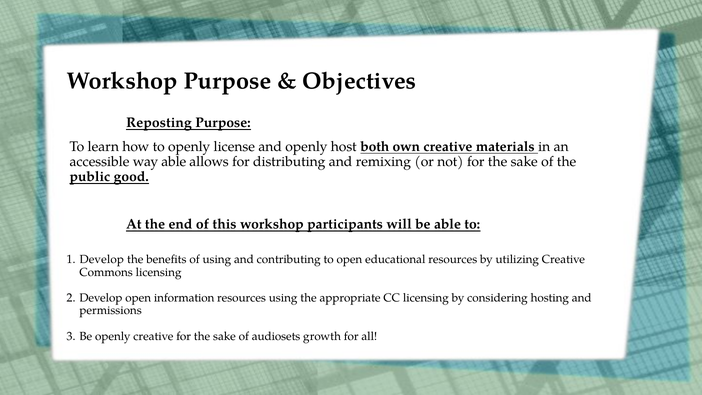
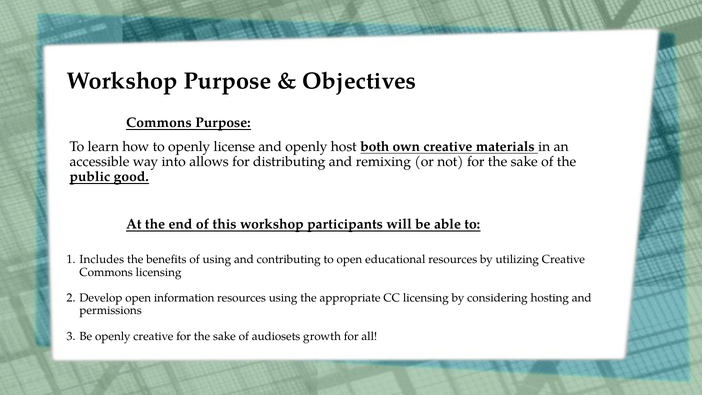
Reposting: Reposting -> Commons (159, 123)
way able: able -> into (174, 162)
Develop: Develop -> Includes (102, 260)
